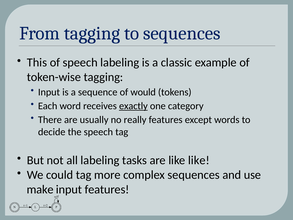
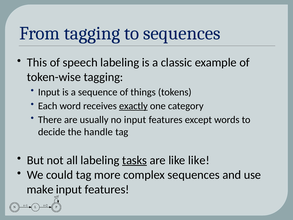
would: would -> things (143, 92)
no really: really -> input (135, 120)
the speech: speech -> handle (98, 132)
tasks underline: none -> present (135, 160)
